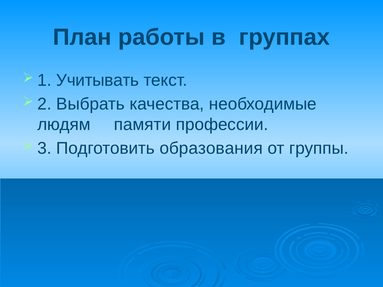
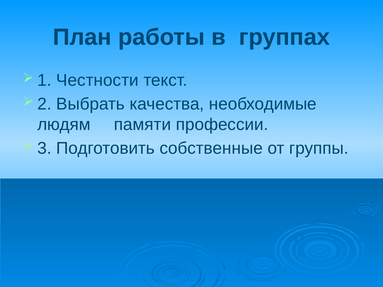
Учитывать: Учитывать -> Честности (97, 80)
образования: образования -> собственные (211, 148)
